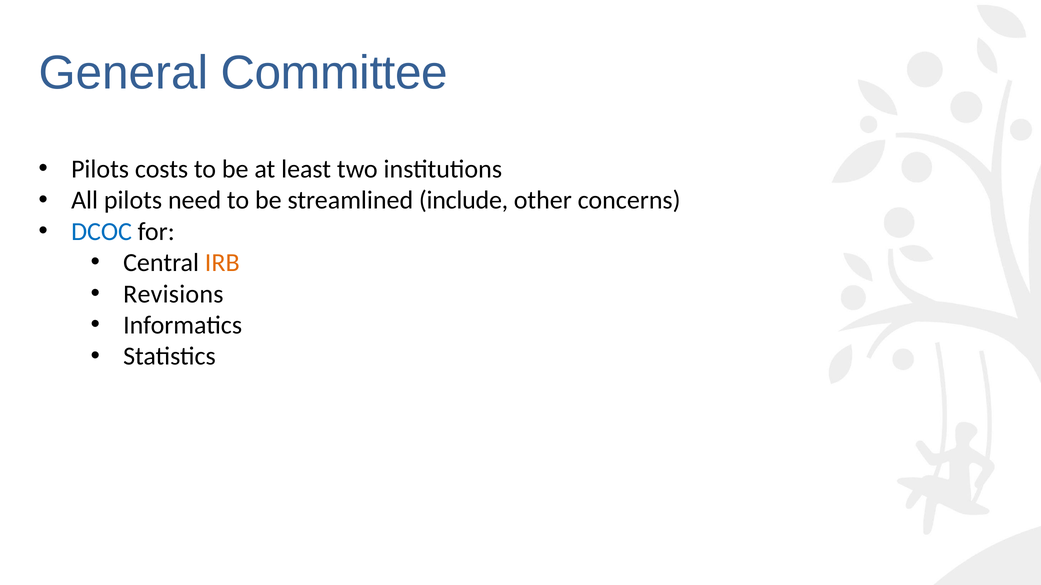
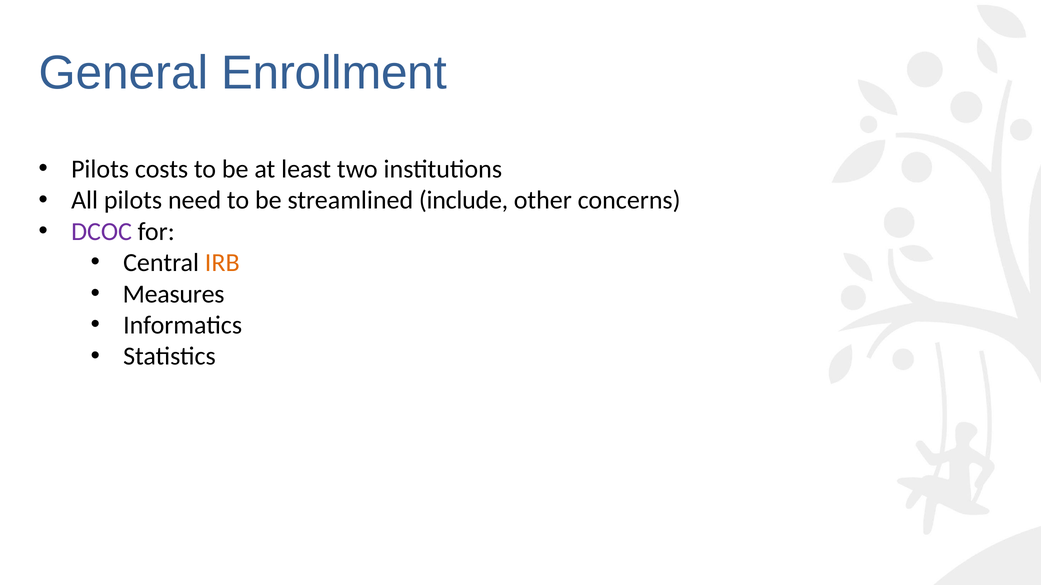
Committee: Committee -> Enrollment (334, 73)
DCOC colour: blue -> purple (102, 232)
Revisions: Revisions -> Measures (174, 294)
